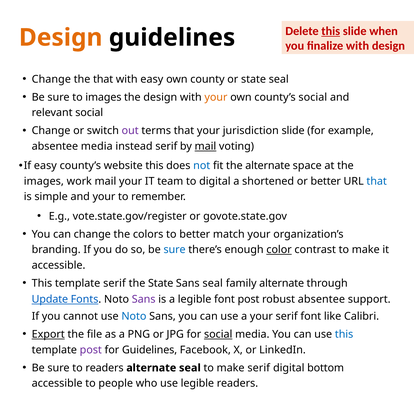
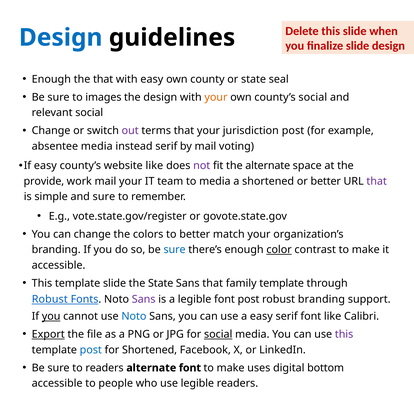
this underline: present -> none (331, 31)
Design colour: orange -> blue (61, 38)
finalize with: with -> slide (358, 46)
Change: Change -> Enough (51, 79)
jurisdiction slide: slide -> post (293, 131)
mail underline: present -> none (205, 146)
website this: this -> like (154, 166)
not colour: blue -> purple (202, 166)
images: images -> provide (44, 181)
to digital: digital -> media (215, 181)
that colour: blue -> purple (377, 181)
and your: your -> sure (104, 197)
template serif: serif -> slide (115, 283)
Sans seal: seal -> that (213, 283)
family alternate: alternate -> template (282, 283)
Update: Update -> Robust (50, 299)
robust absentee: absentee -> branding (321, 299)
you underline: none -> present (51, 316)
a your: your -> easy (261, 316)
this colour: blue -> purple (344, 334)
post colour: purple -> blue (91, 350)
for Guidelines: Guidelines -> Shortened (150, 350)
alternate seal: seal -> font (190, 368)
make serif: serif -> uses (259, 368)
